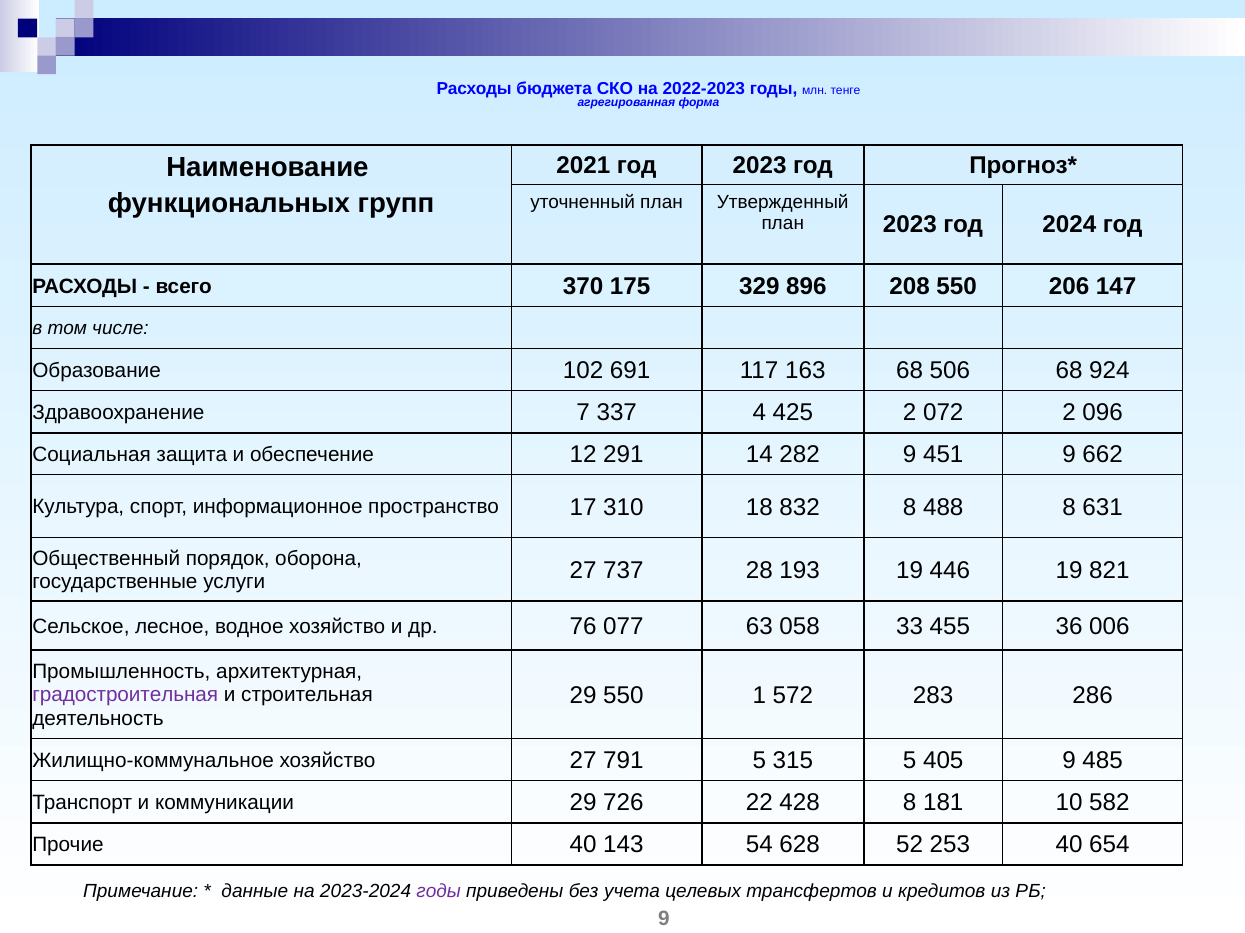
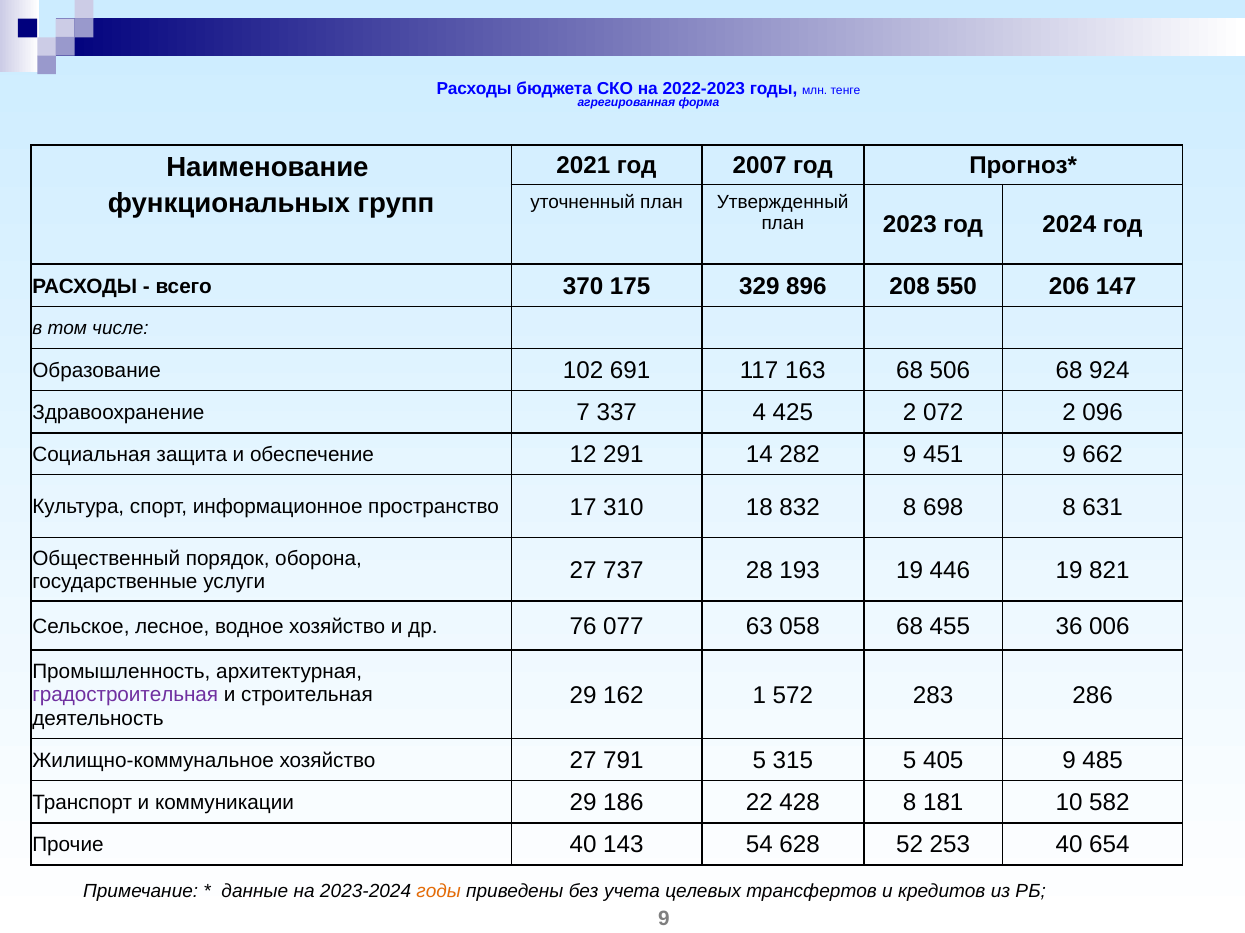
год 2023: 2023 -> 2007 (760, 165)
488: 488 -> 698 (943, 507)
058 33: 33 -> 68 (910, 627)
29 550: 550 -> 162 (623, 696)
726: 726 -> 186 (623, 803)
годы colour: purple -> orange (439, 892)
